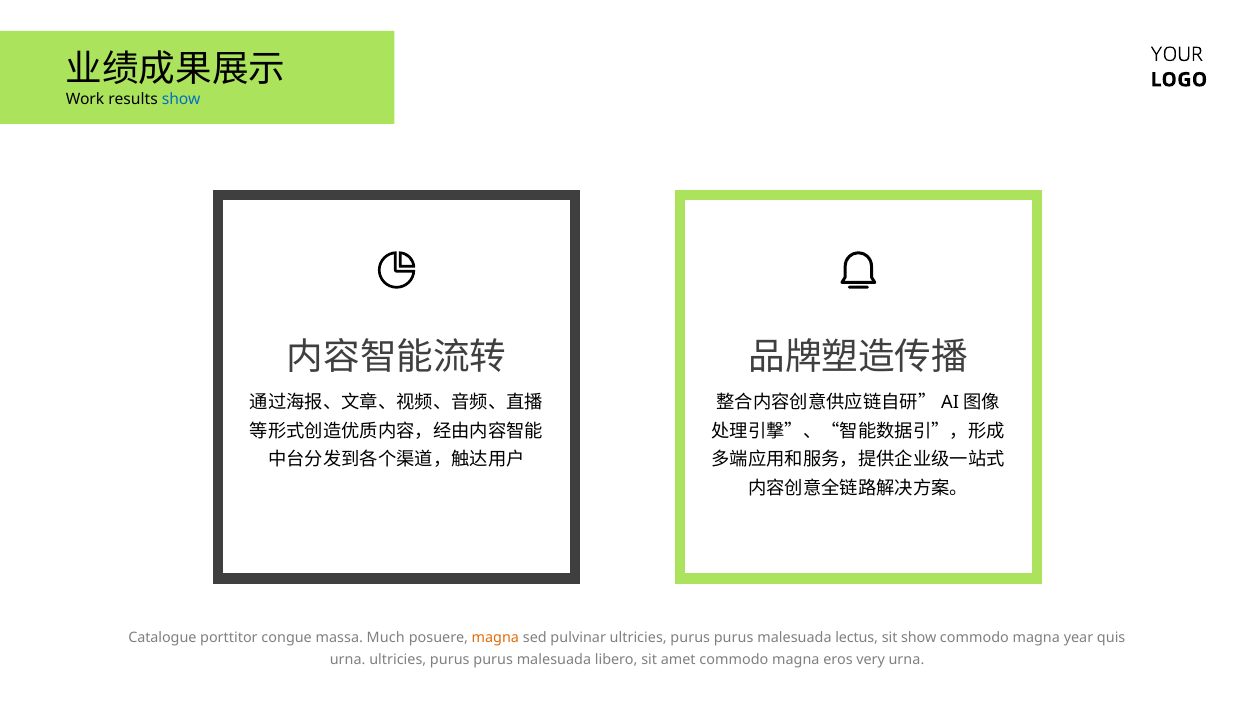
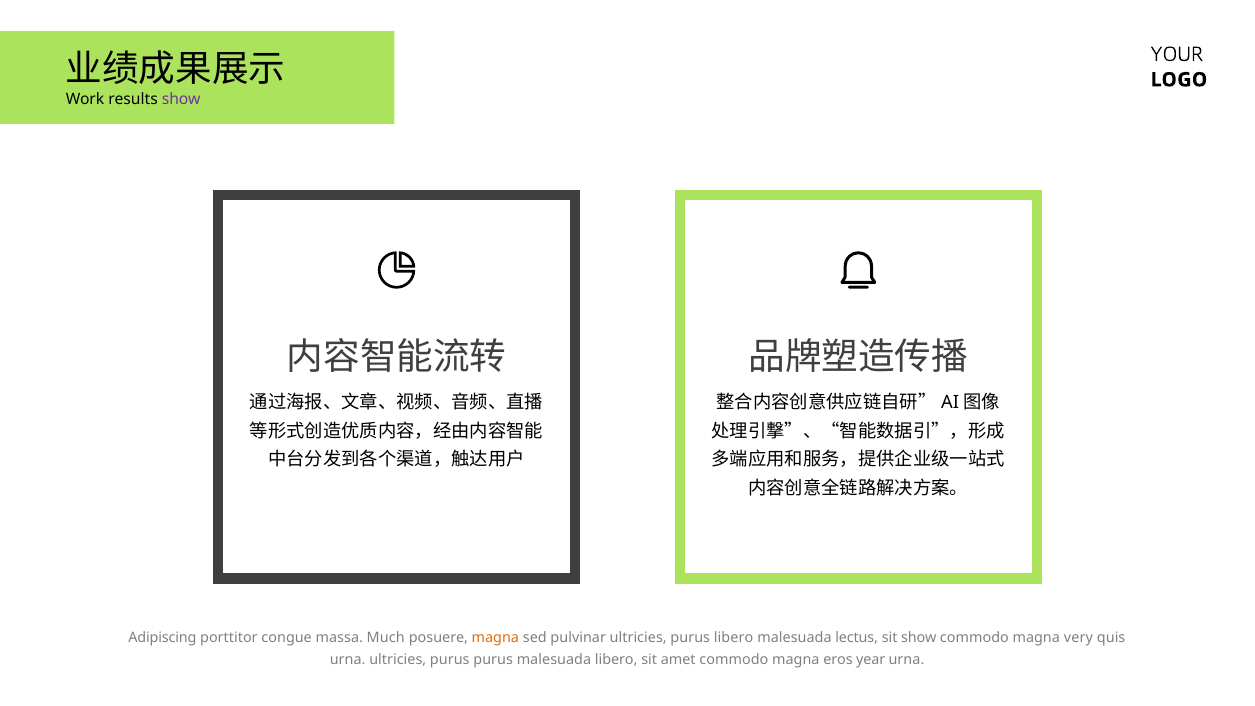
show colour: blue -> purple (181, 99)
Catalogue: Catalogue -> Adipiscing (162, 638)
pulvinar ultricies purus purus: purus -> libero (734, 638)
year: year -> very (1078, 638)
very: very -> year (871, 660)
